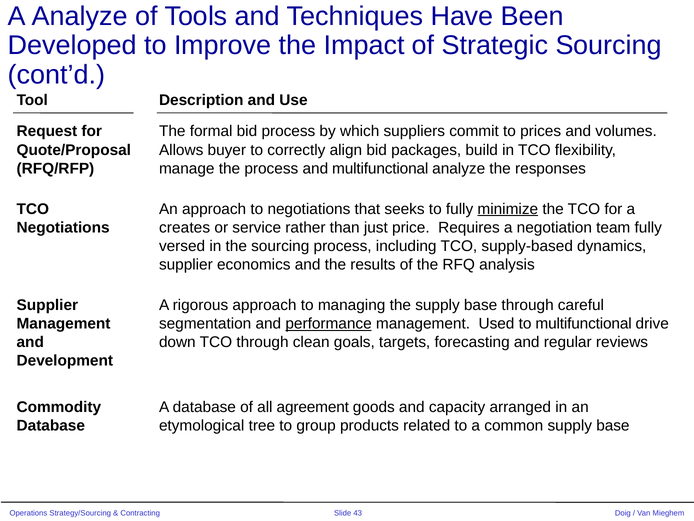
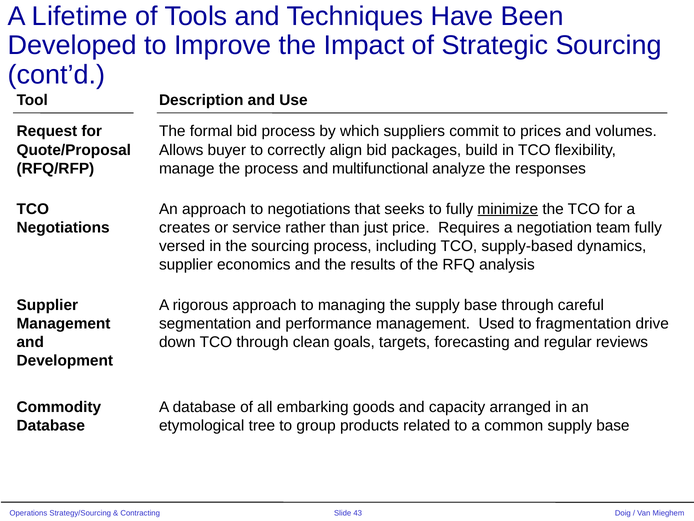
A Analyze: Analyze -> Lifetime (80, 16)
performance underline: present -> none (329, 324)
to multifunctional: multifunctional -> fragmentation (583, 324)
agreement: agreement -> embarking (313, 407)
